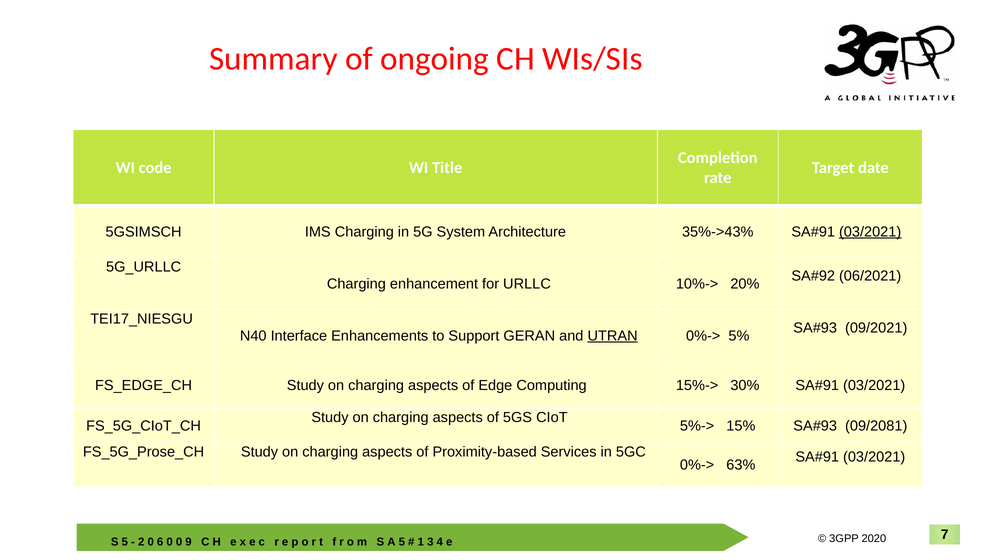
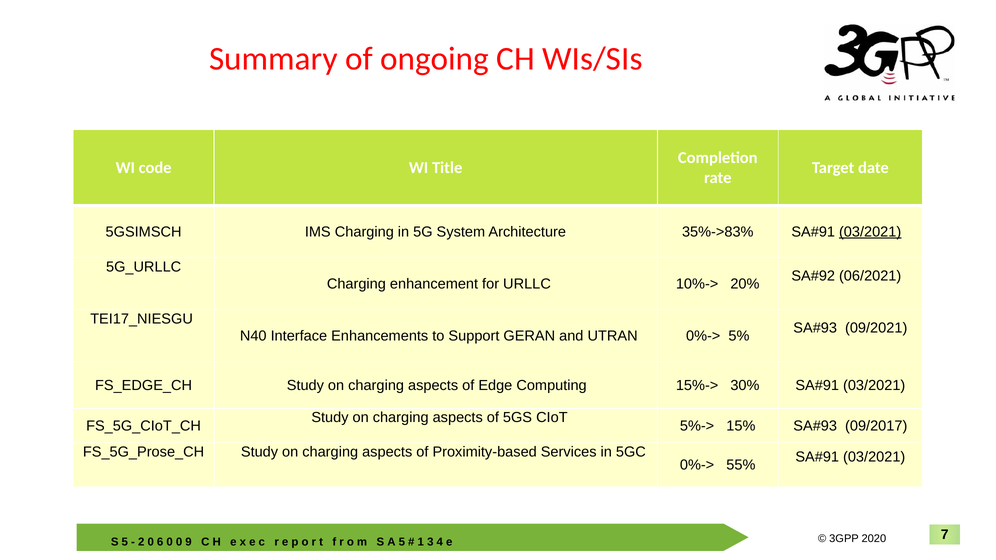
35%->43%: 35%->43% -> 35%->83% (718, 232)
UTRAN underline: present -> none (613, 336)
09/2081: 09/2081 -> 09/2017 (876, 426)
63%: 63% -> 55% (741, 465)
